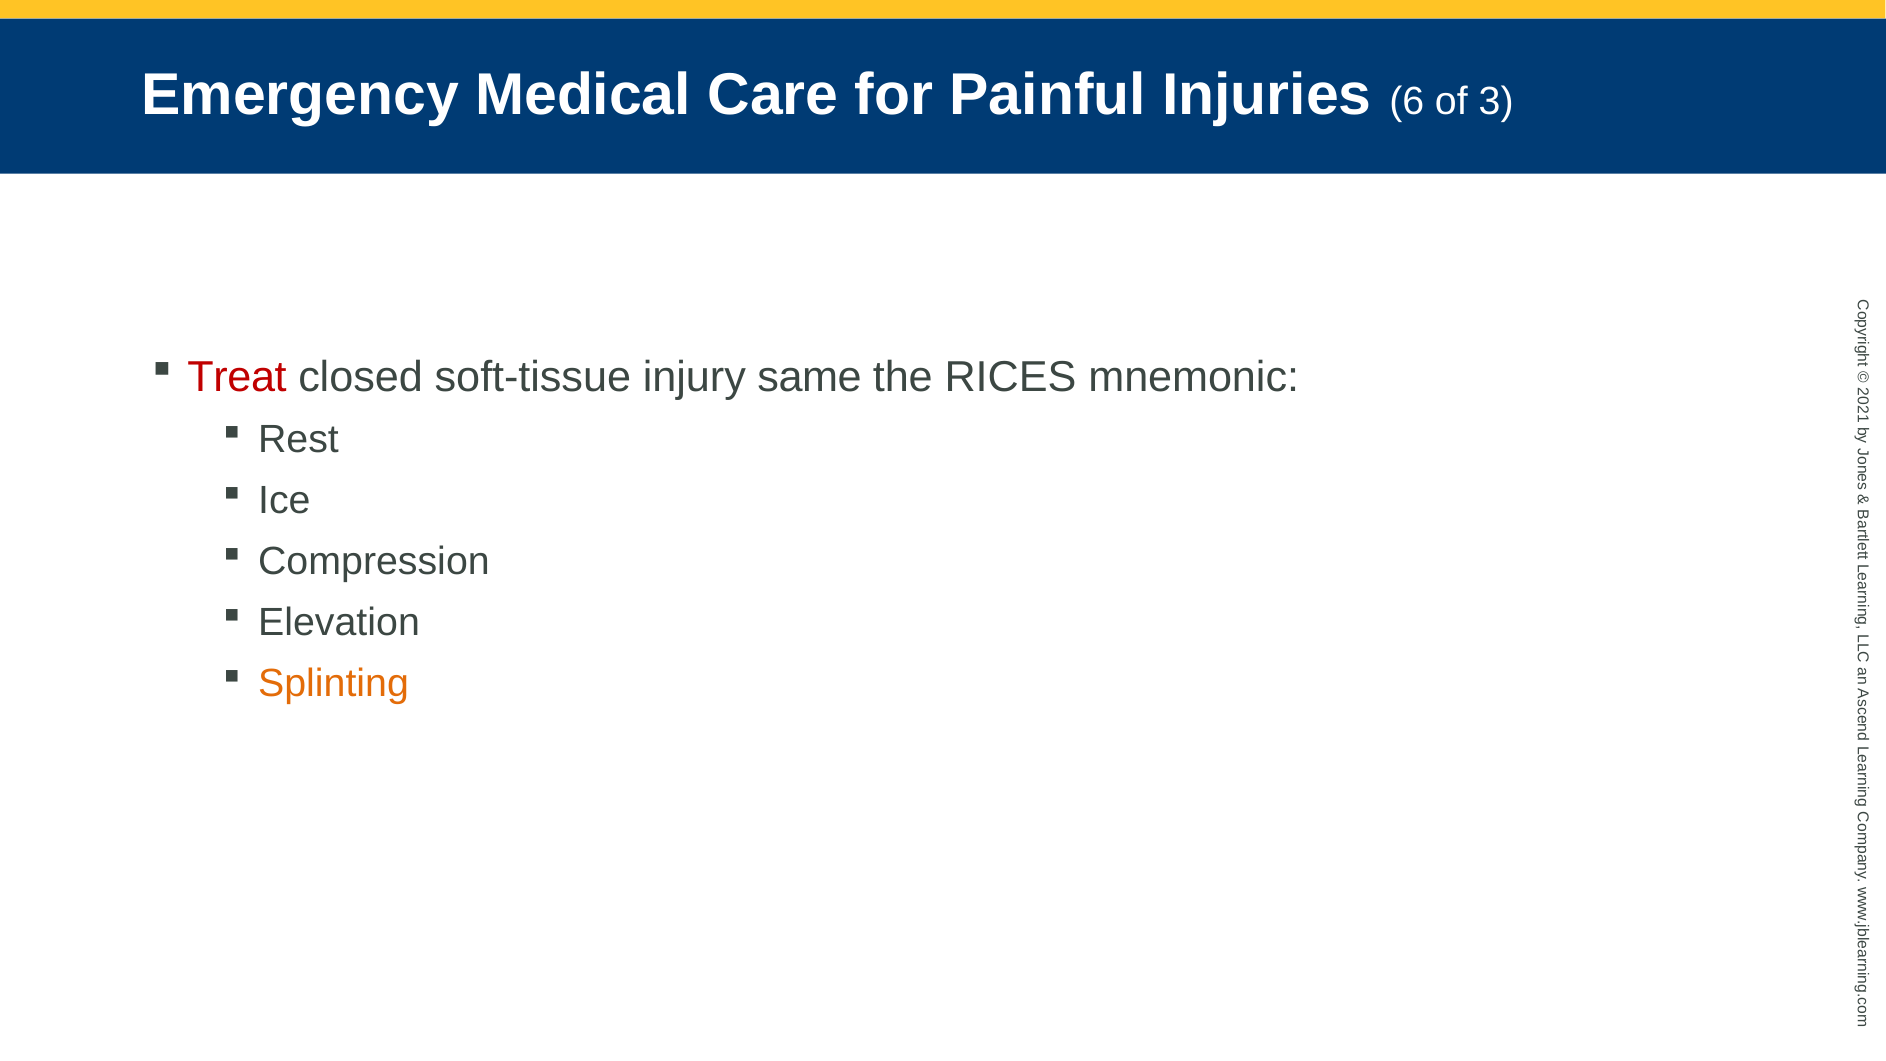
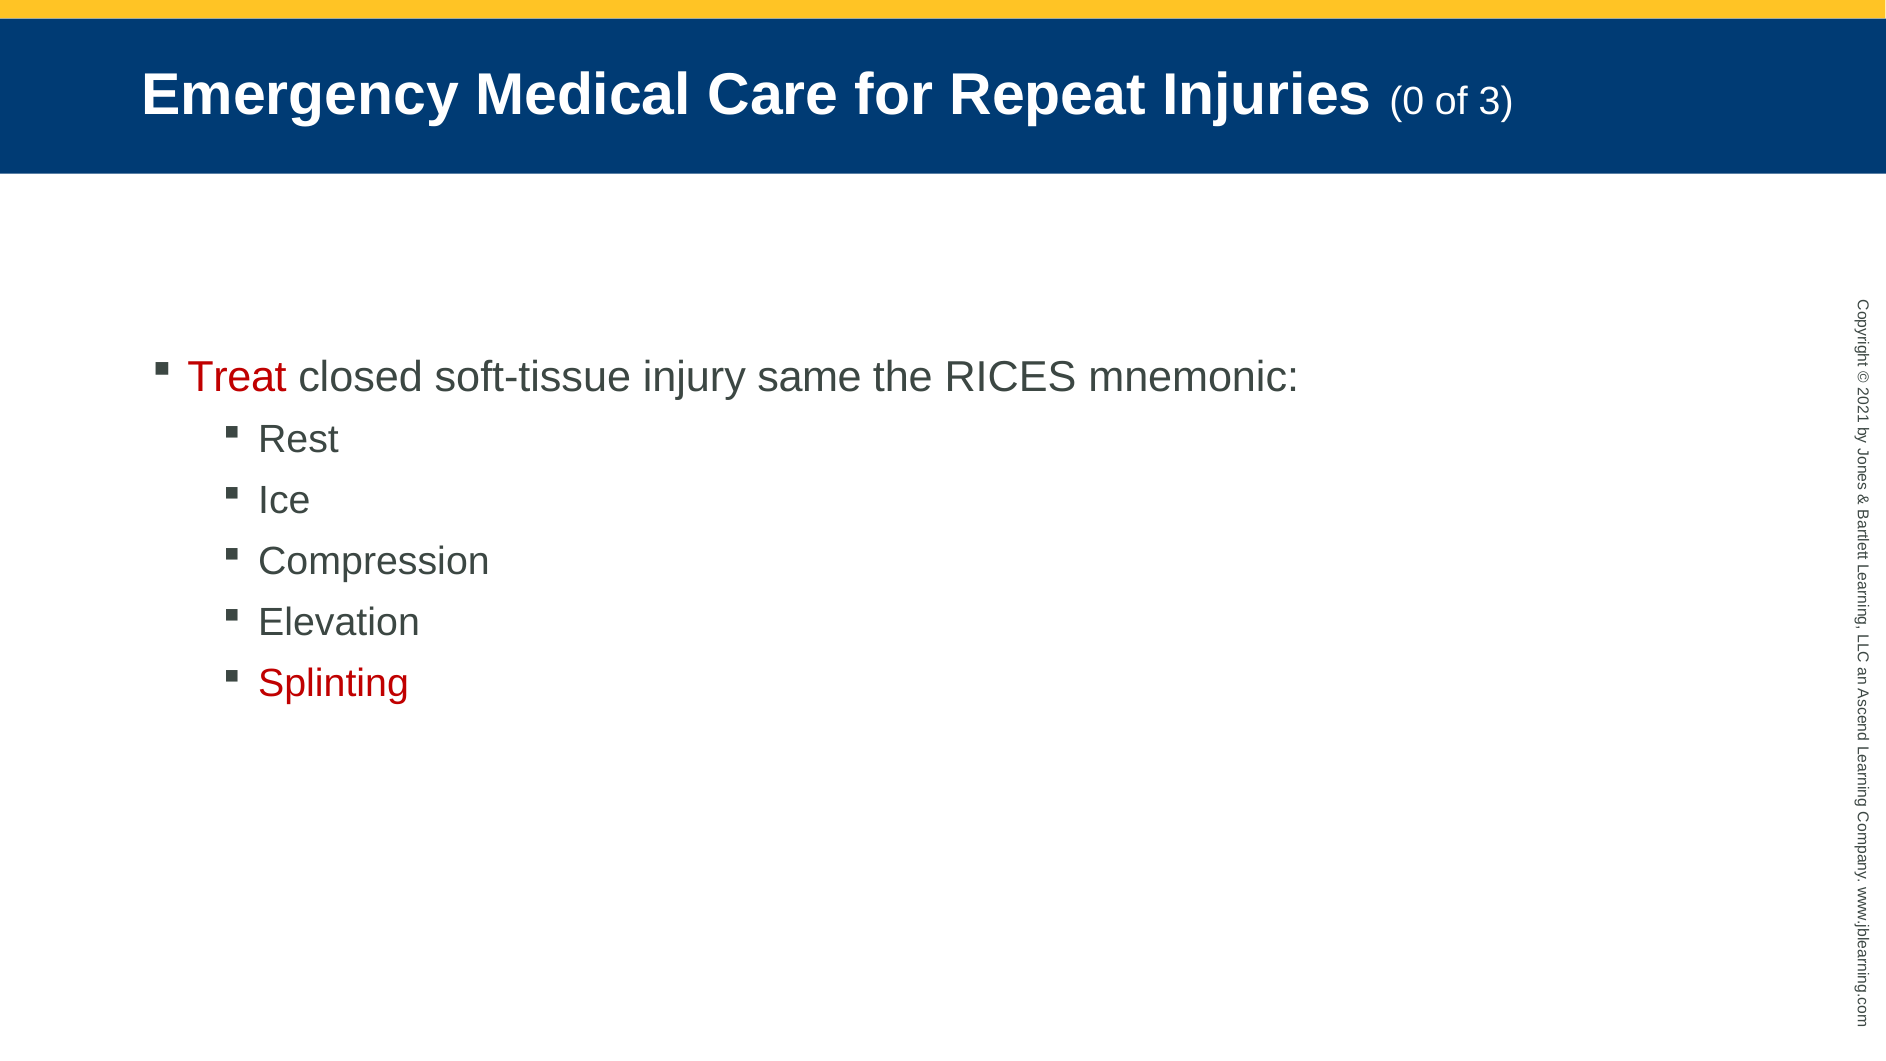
Painful: Painful -> Repeat (1048, 95)
Injuries 6: 6 -> 0 (1407, 101)
Splinting colour: orange -> red (334, 684)
